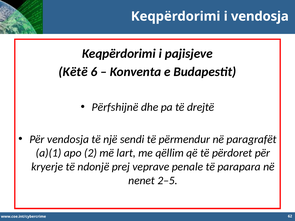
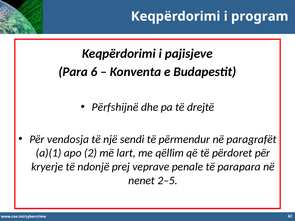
i vendosja: vendosja -> program (260, 16)
Këtë: Këtë -> Para (73, 72)
